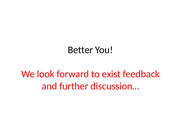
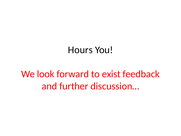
Better: Better -> Hours (80, 50)
